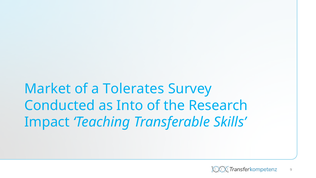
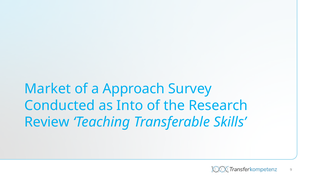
Tolerates: Tolerates -> Approach (134, 89)
Impact: Impact -> Review (47, 122)
